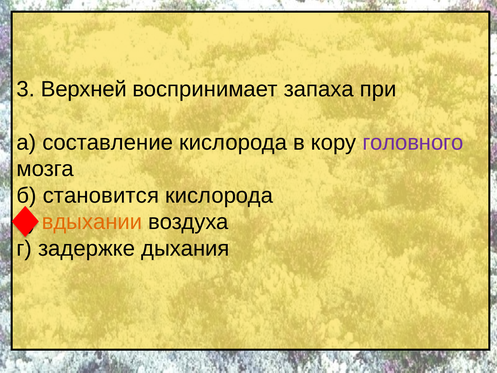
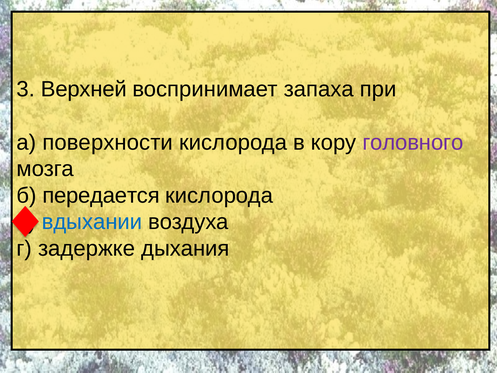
составление: составление -> поверхности (108, 142)
становится: становится -> передается (101, 195)
вдыхании colour: orange -> blue (92, 222)
